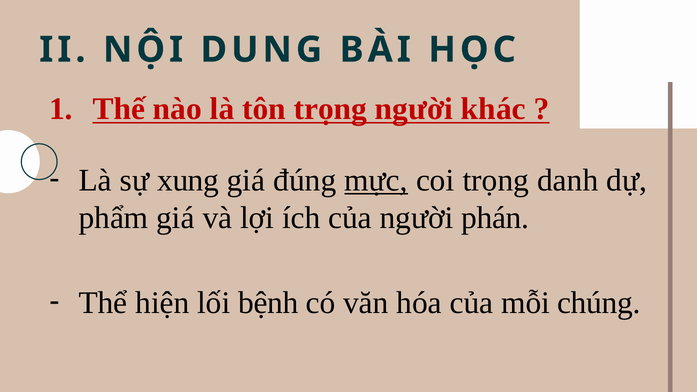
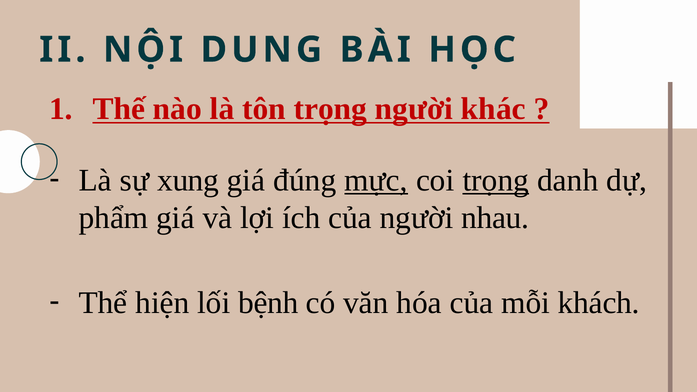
trọng underline: none -> present (496, 180)
phán: phán -> nhau (495, 218)
chúng: chúng -> khách (599, 303)
